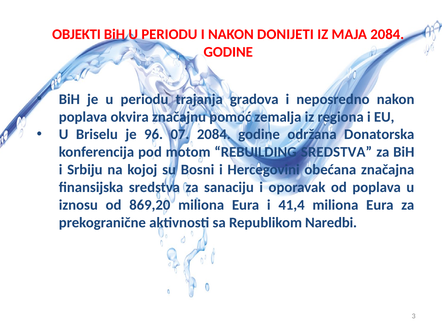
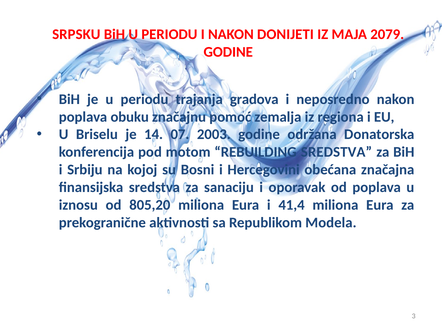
OBJEKTI: OBJEKTI -> SRPSKU (76, 34)
MAJA 2084: 2084 -> 2079 (387, 34)
okvira: okvira -> obuku (130, 117)
96: 96 -> 14 (154, 135)
07 2084: 2084 -> 2003 (214, 135)
869,20: 869,20 -> 805,20 (150, 205)
Naredbi: Naredbi -> Modela (331, 223)
